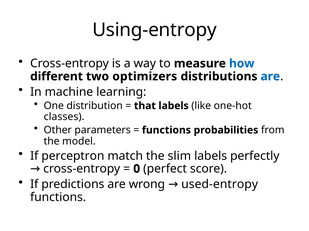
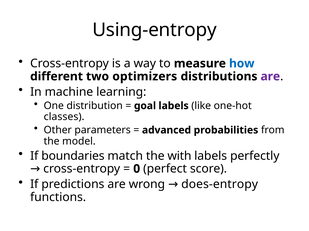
are colour: blue -> purple (270, 77)
that: that -> goal (145, 106)
functions: functions -> advanced (167, 131)
perceptron: perceptron -> boundaries (73, 156)
slim: slim -> with (179, 156)
used-entropy: used-entropy -> does-entropy (220, 185)
